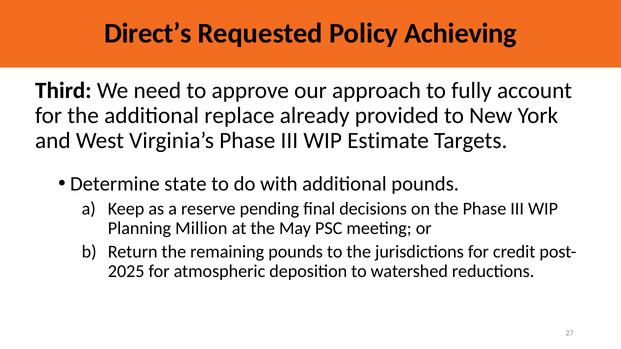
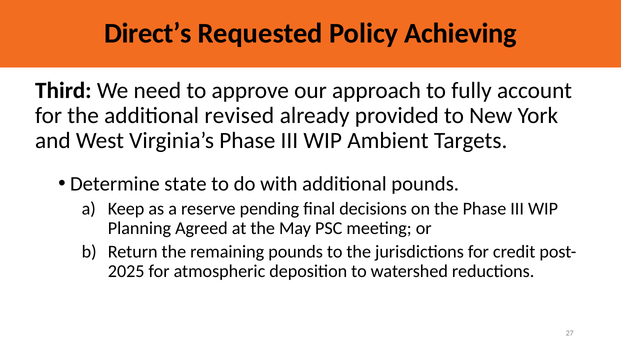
replace: replace -> revised (239, 116)
Estimate: Estimate -> Ambient (388, 141)
Million: Million -> Agreed (201, 228)
